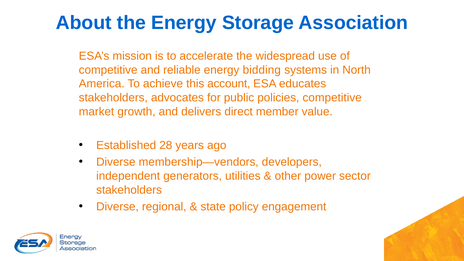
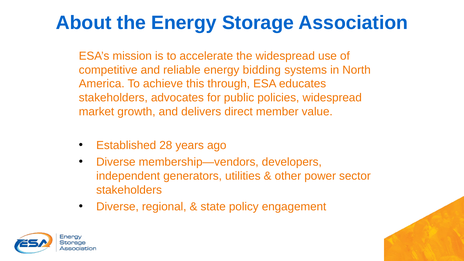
account: account -> through (229, 84)
policies competitive: competitive -> widespread (332, 98)
